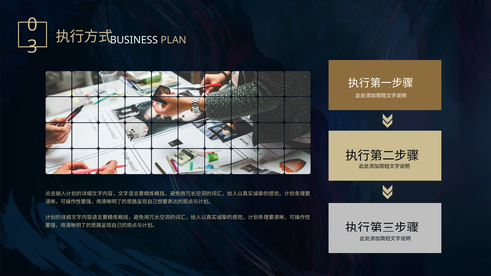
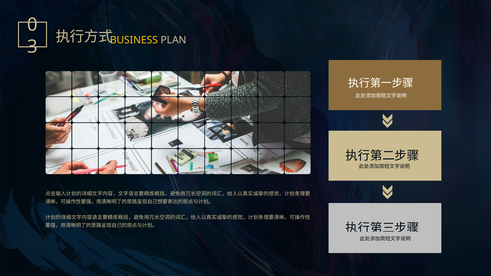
BUSINESS colour: white -> yellow (134, 40)
